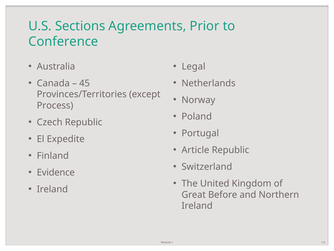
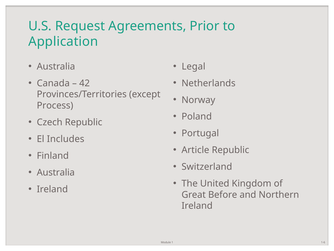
Sections: Sections -> Request (80, 26)
Conference: Conference -> Application (63, 42)
45: 45 -> 42 (85, 83)
Expedite: Expedite -> Includes (66, 139)
Evidence: Evidence -> Australia (56, 172)
